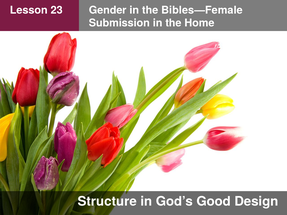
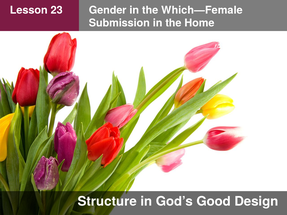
Bibles—Female: Bibles—Female -> Which—Female (202, 10)
